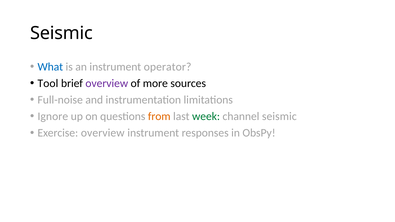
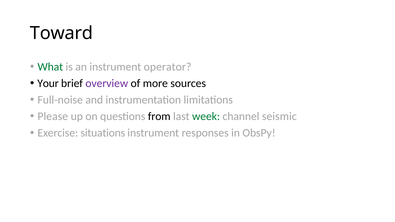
Seismic: Seismic -> Toward (61, 33)
What colour: blue -> green (50, 67)
Tool: Tool -> Your (48, 83)
Ignore: Ignore -> Please (53, 116)
from colour: orange -> black (159, 116)
Exercise overview: overview -> situations (103, 133)
